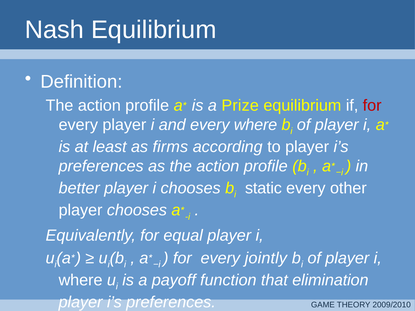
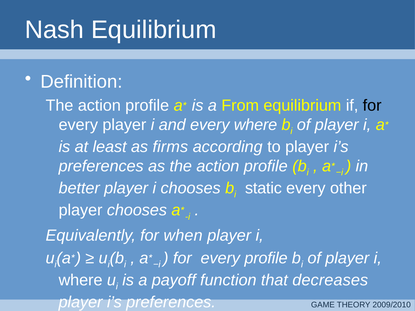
Prize: Prize -> From (240, 106)
for colour: red -> black (372, 106)
equal: equal -> when (183, 236)
every jointly: jointly -> profile (266, 258)
elimination: elimination -> decreases (330, 280)
